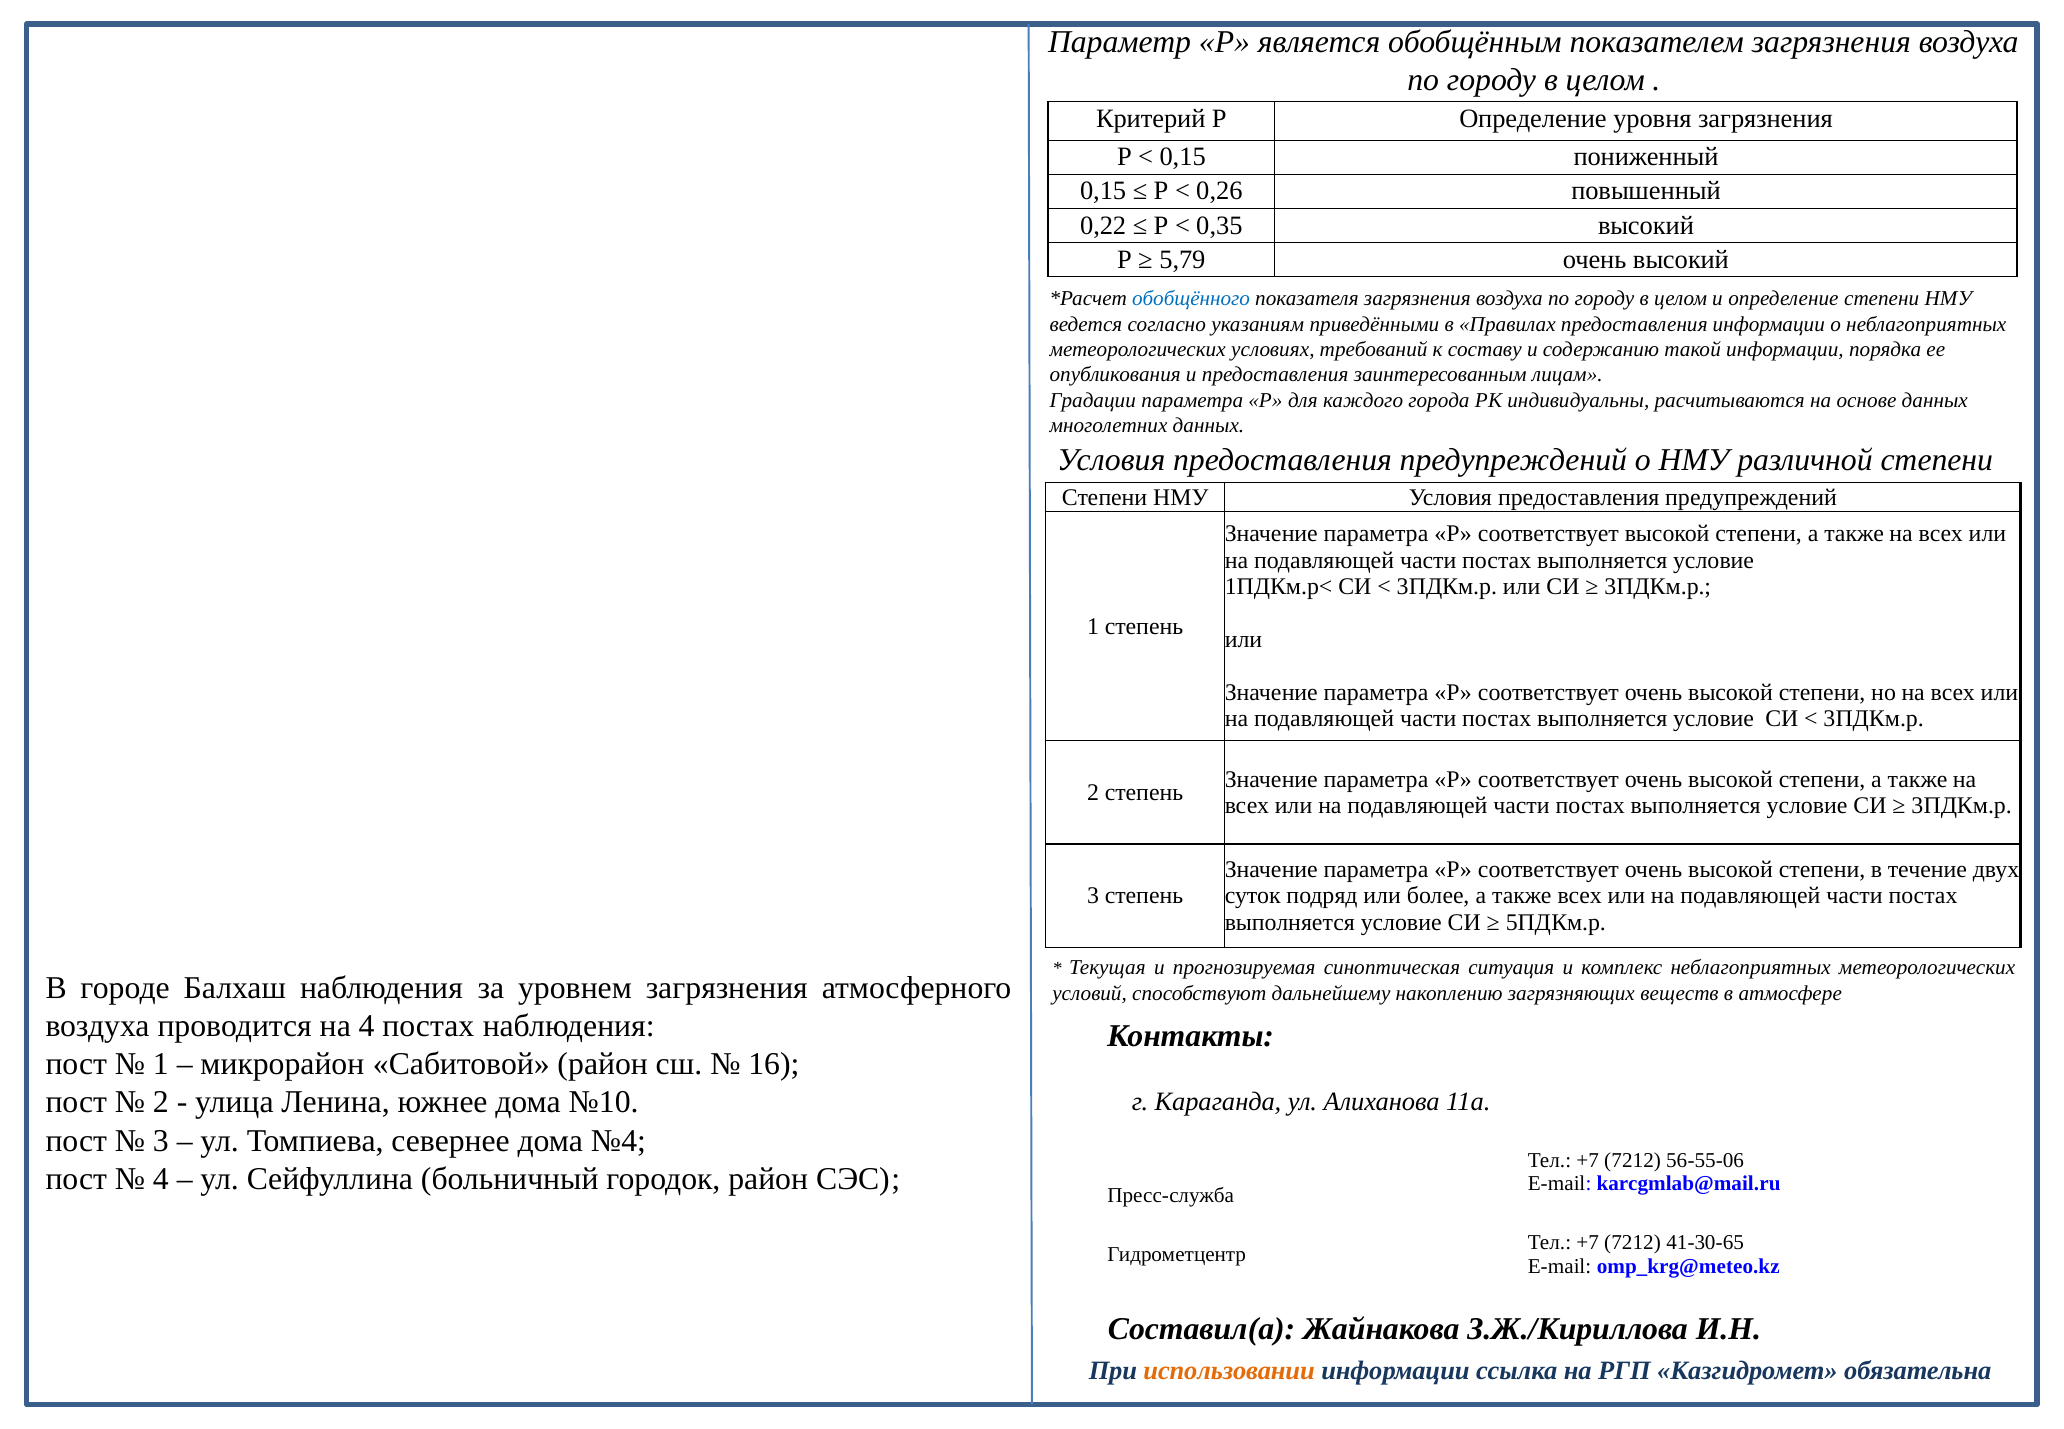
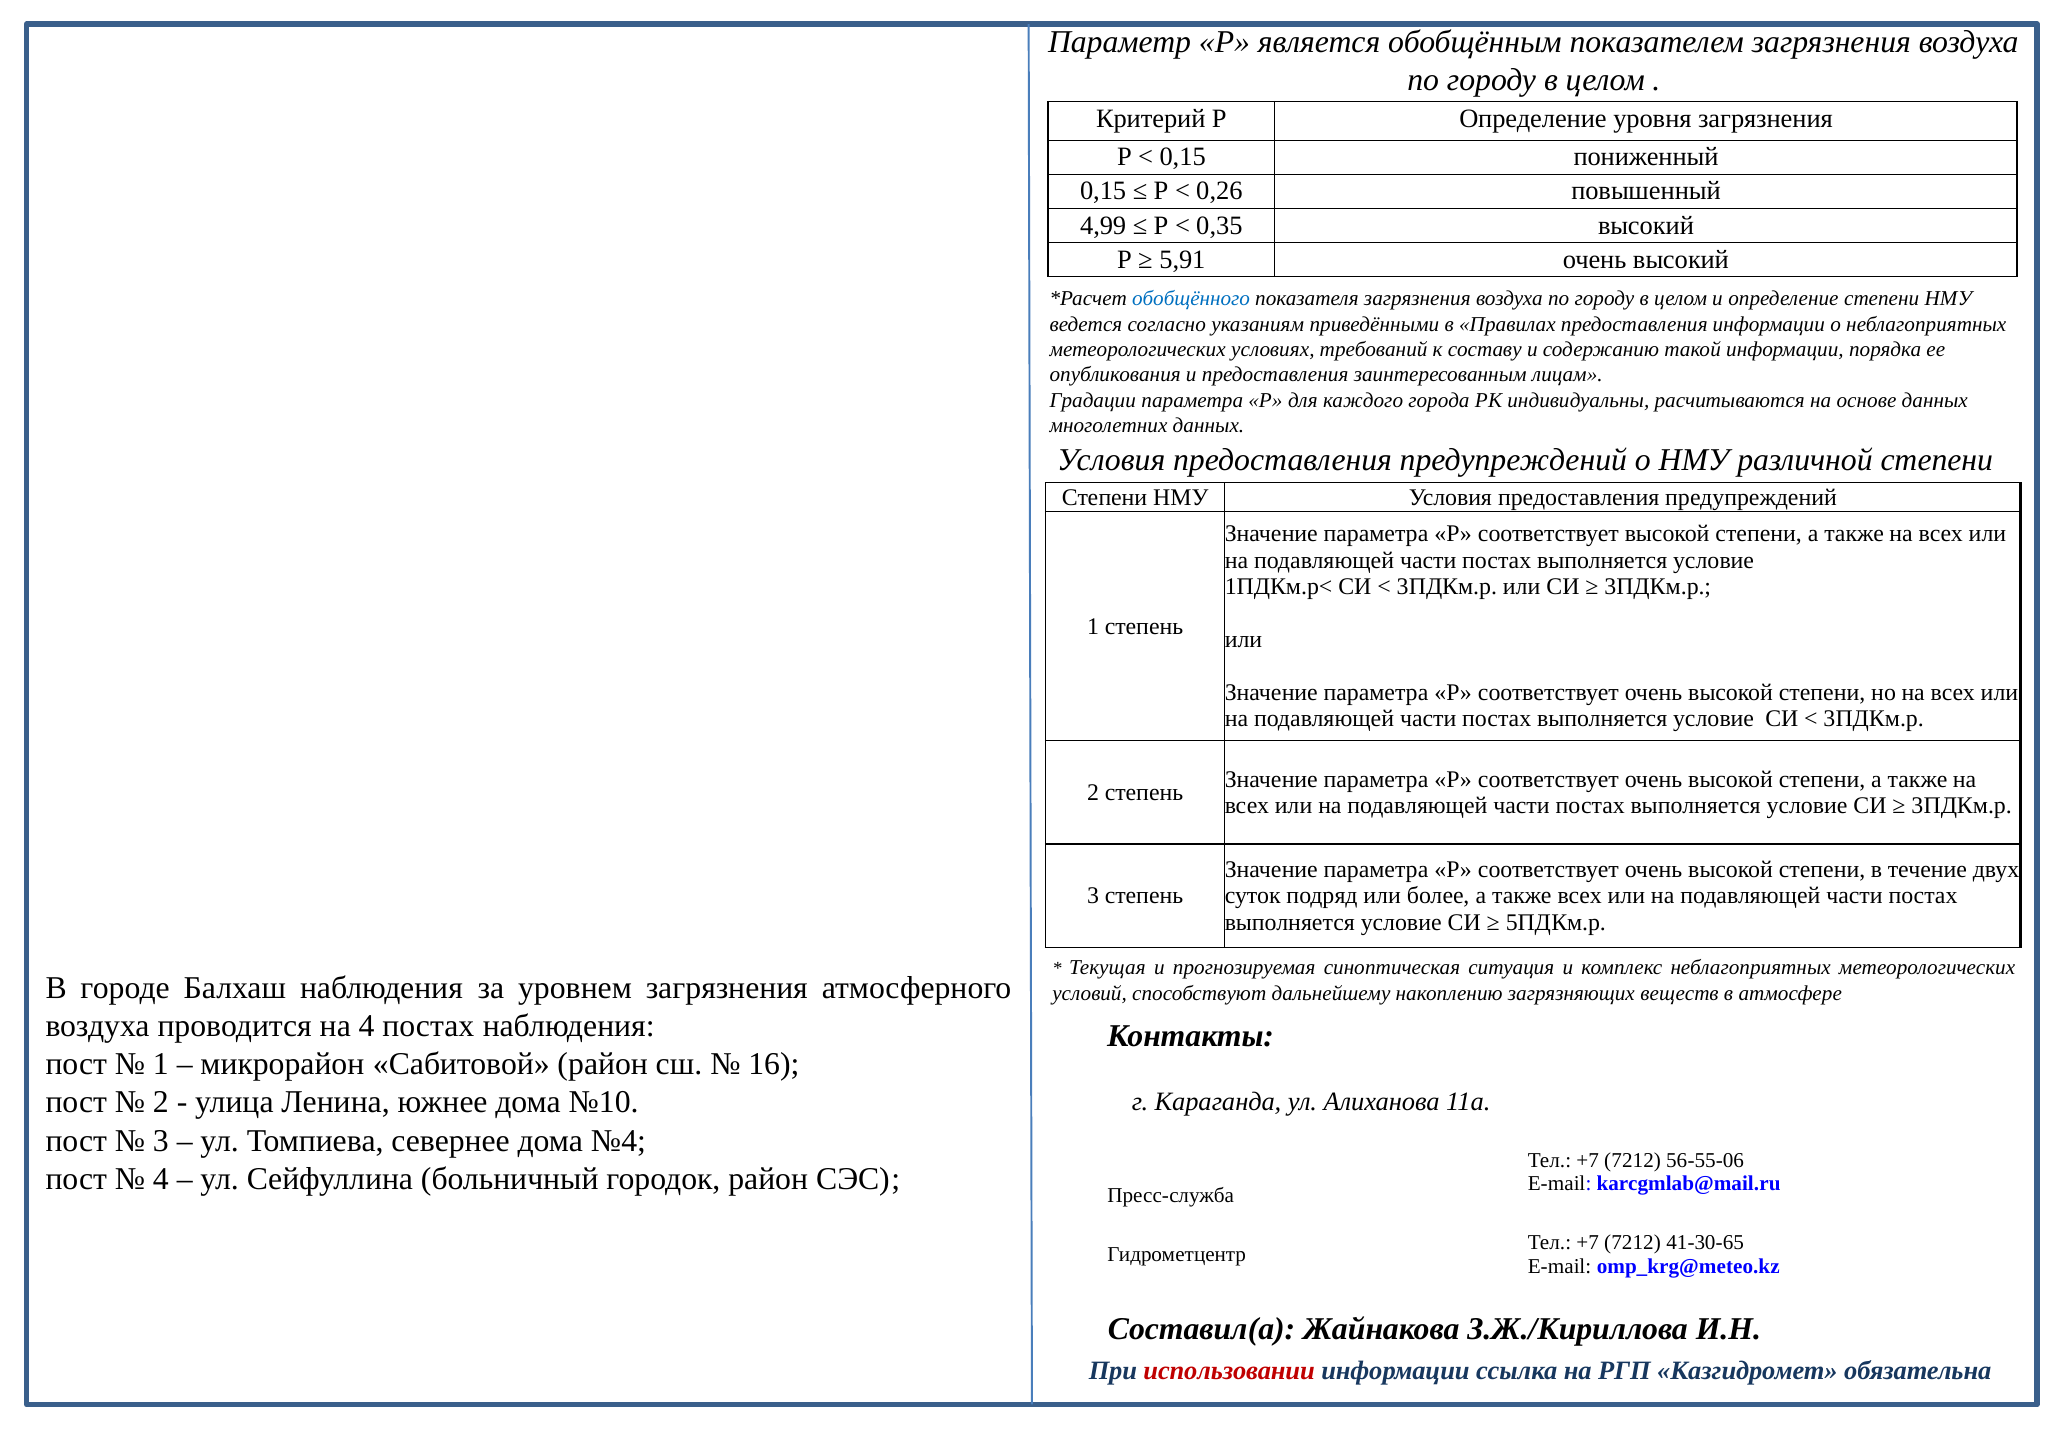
0,22: 0,22 -> 4,99 (1103, 225)
5,79: 5,79 -> 5,91 (1182, 259)
использовании colour: orange -> red (1229, 1370)
